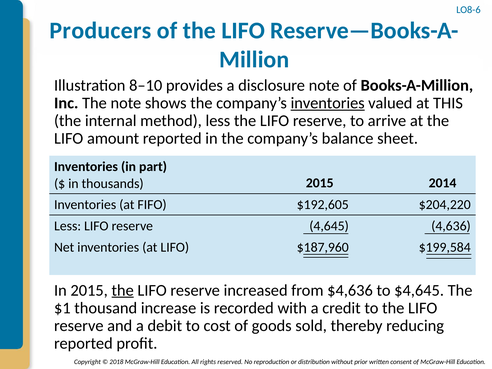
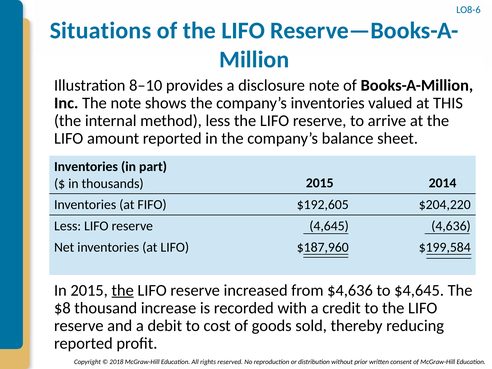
Producers: Producers -> Situations (100, 31)
inventories underline: present -> none (328, 103)
$1: $1 -> $8 (62, 308)
